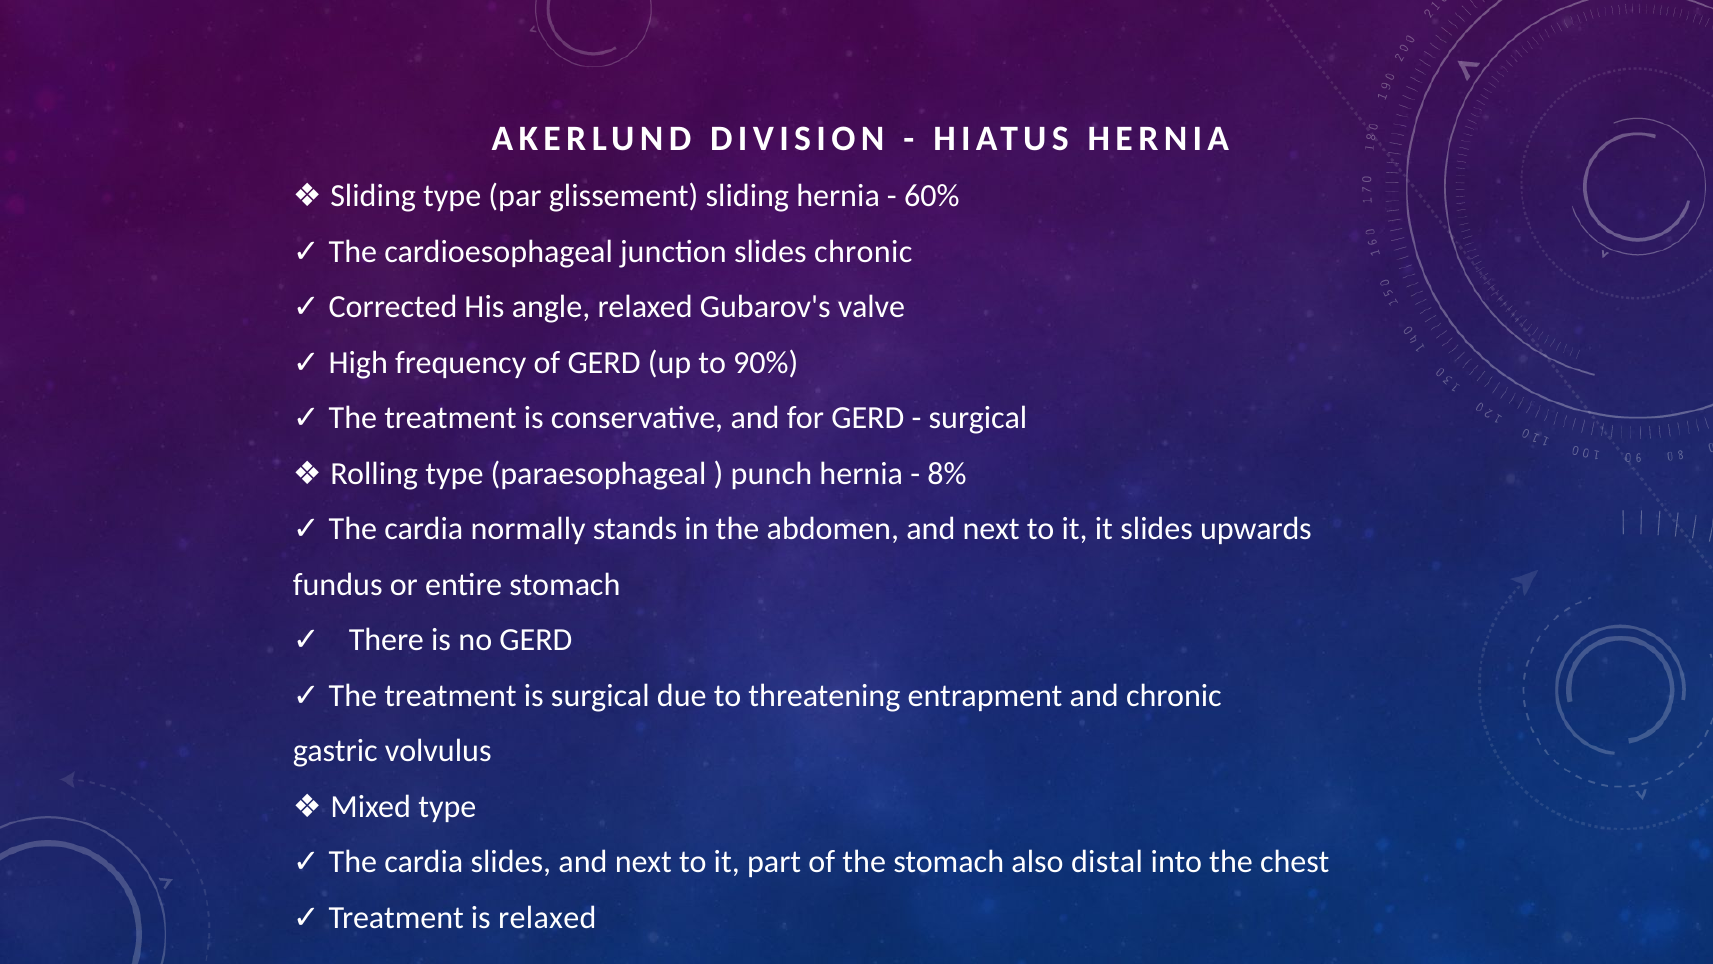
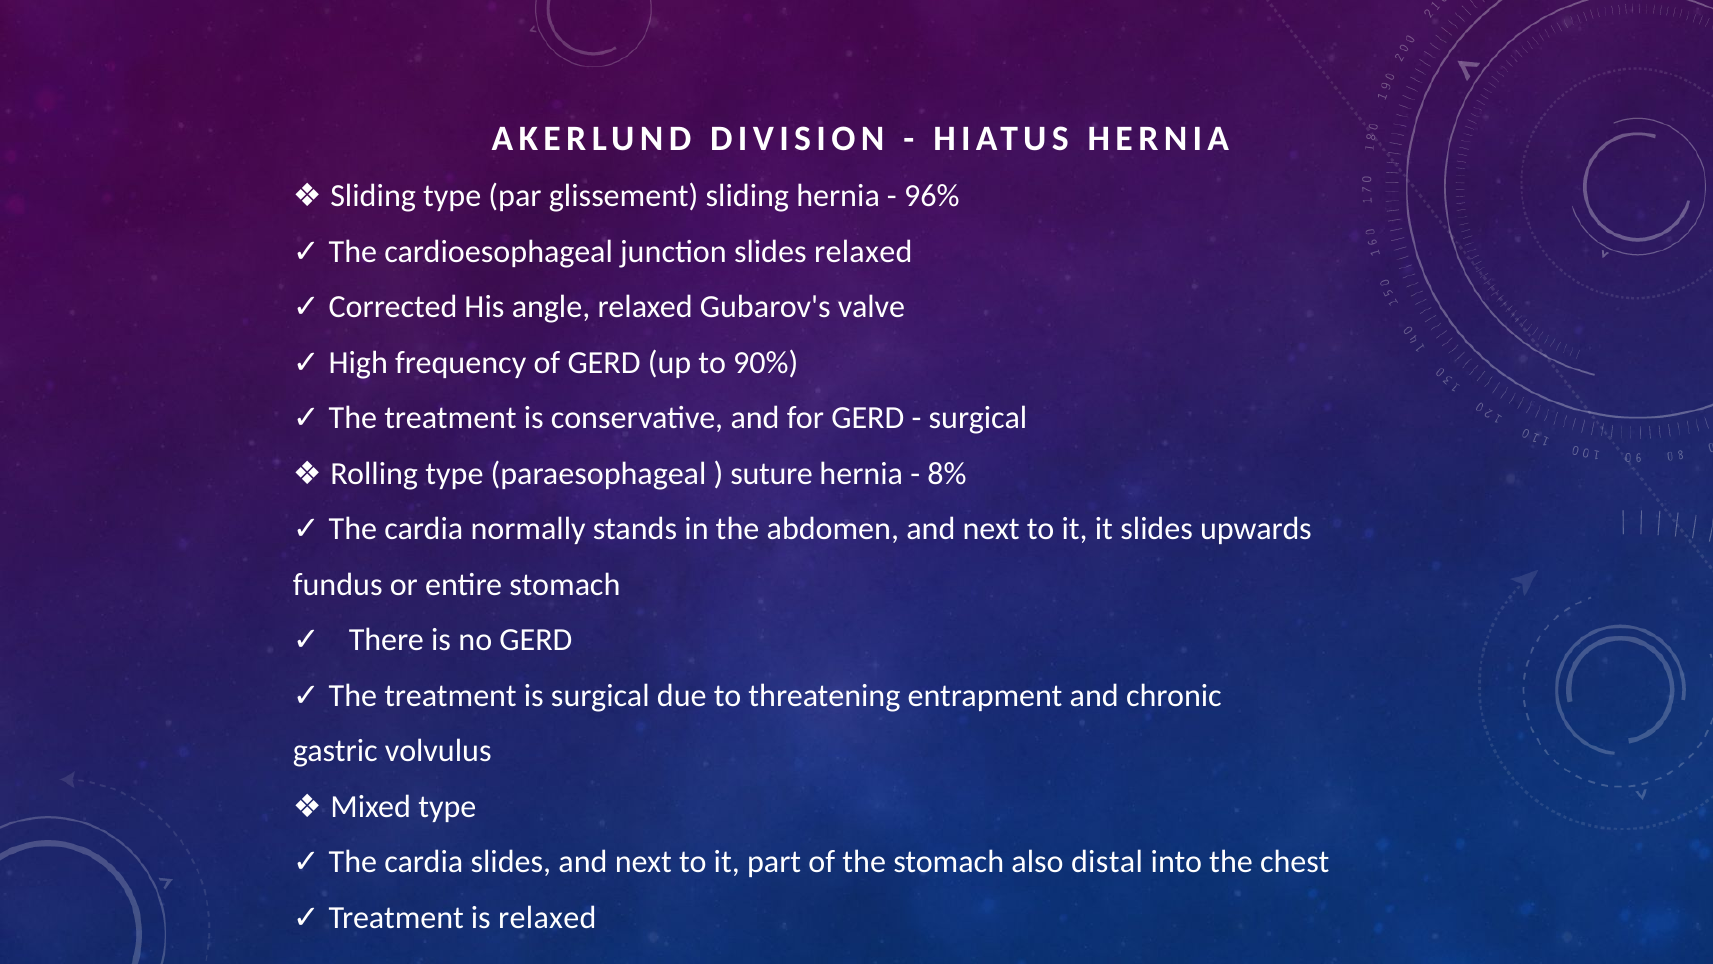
60%: 60% -> 96% (932, 196)
slides chronic: chronic -> relaxed (863, 251)
punch: punch -> suture (772, 473)
